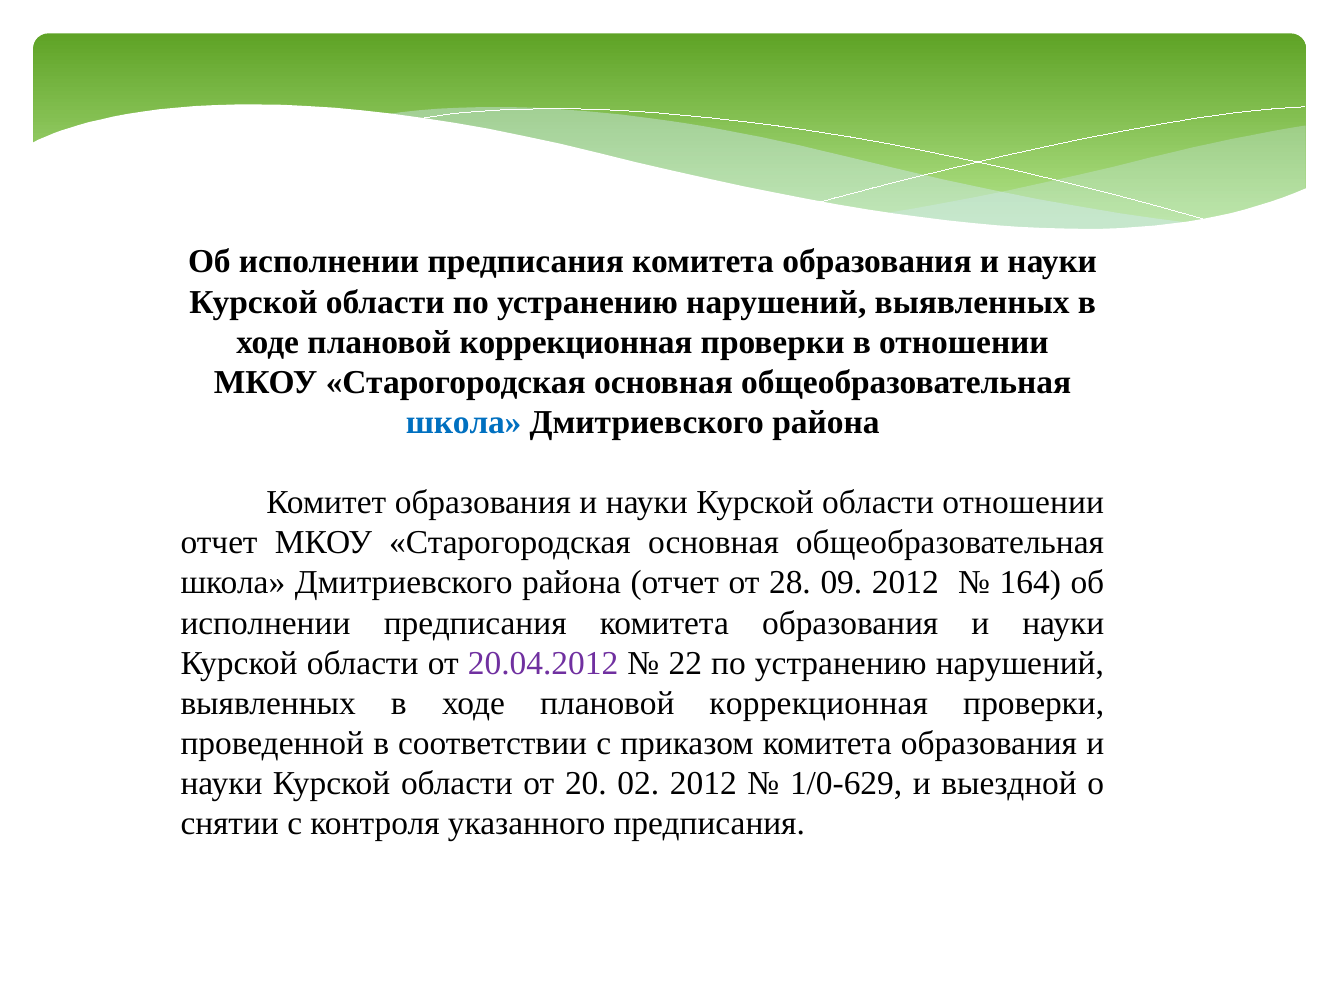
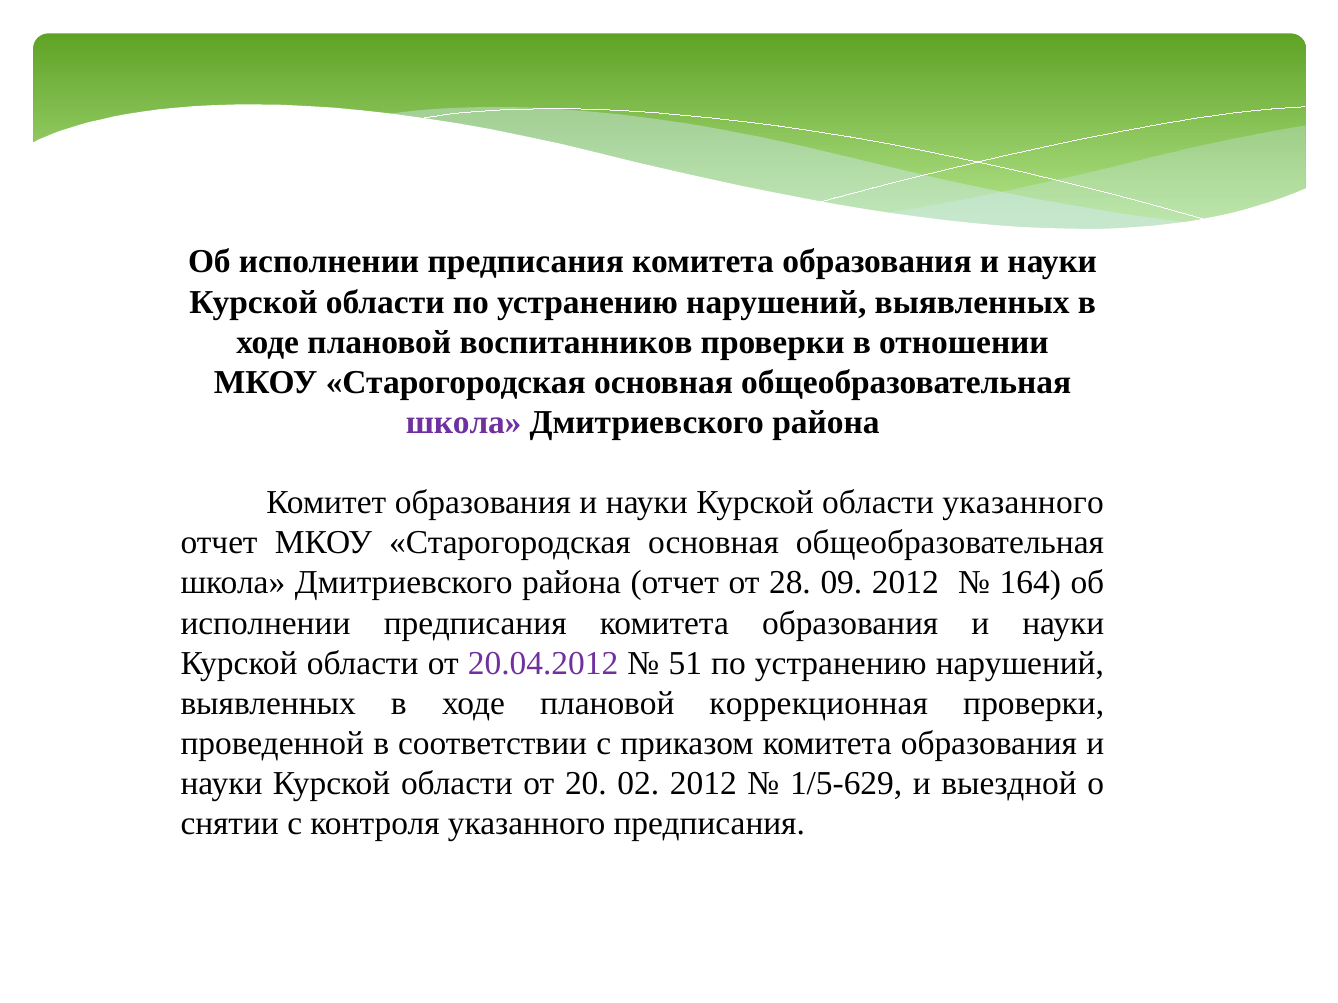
коррекционная: коррекционная -> воспитанников (576, 342)
школа colour: blue -> purple (464, 423)
области отношении: отношении -> указанного (1023, 503)
22: 22 -> 51 (685, 663)
1/0-629: 1/0-629 -> 1/5-629 (846, 784)
